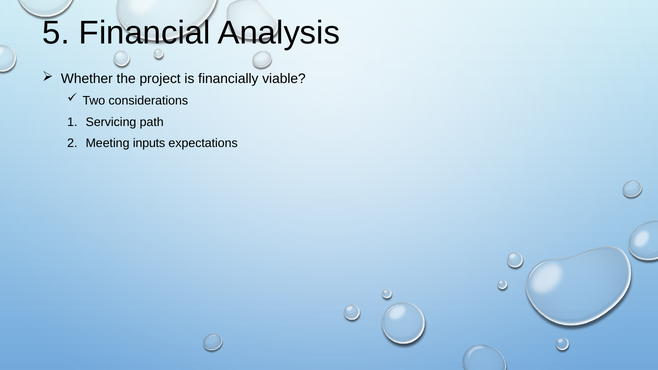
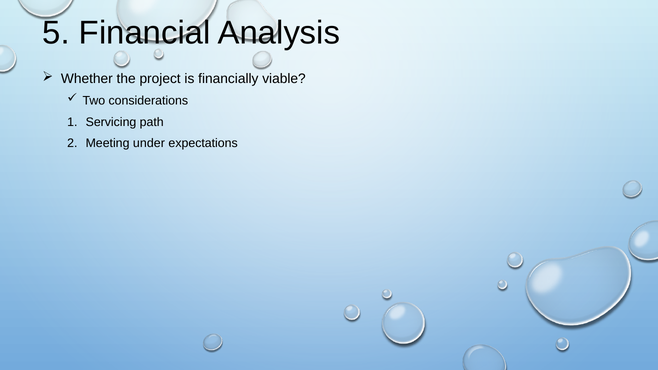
inputs: inputs -> under (149, 143)
